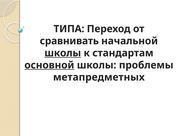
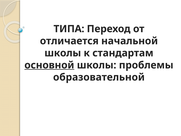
сравнивать: сравнивать -> отличается (69, 41)
школы underline: present -> none (63, 53)
метапредметных: метапредметных -> образовательной (99, 77)
